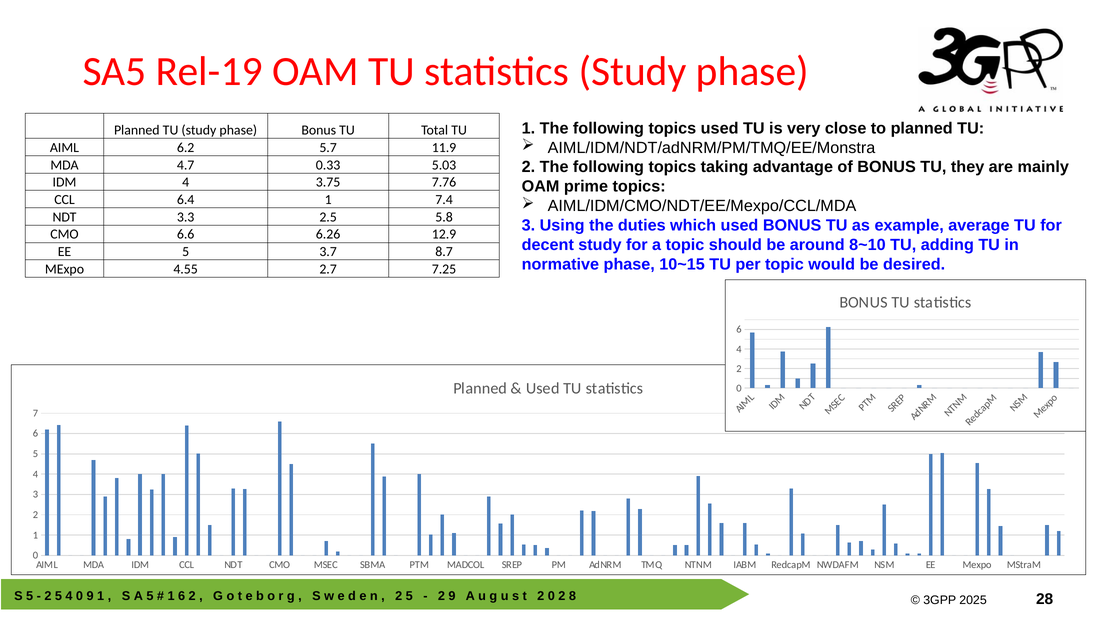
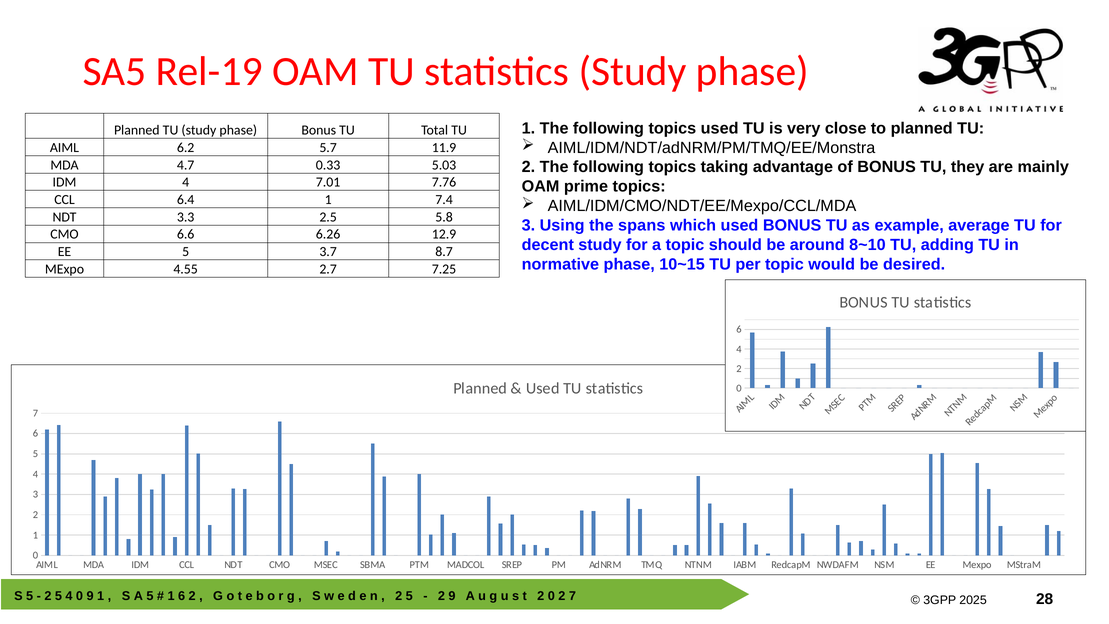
3.75: 3.75 -> 7.01 (328, 182)
duties: duties -> spans (642, 225)
2 8: 8 -> 7 (573, 596)
